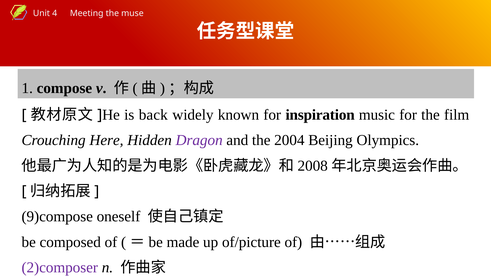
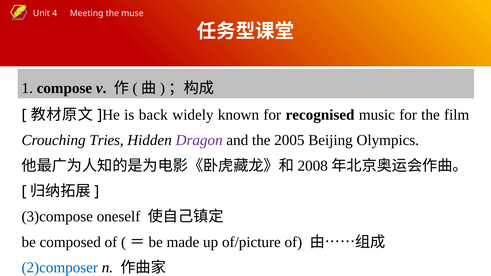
inspiration: inspiration -> recognised (320, 115)
Here: Here -> Tries (107, 140)
2004: 2004 -> 2005 (289, 140)
9)compose: 9)compose -> 3)compose (57, 217)
2)composer colour: purple -> blue (60, 268)
